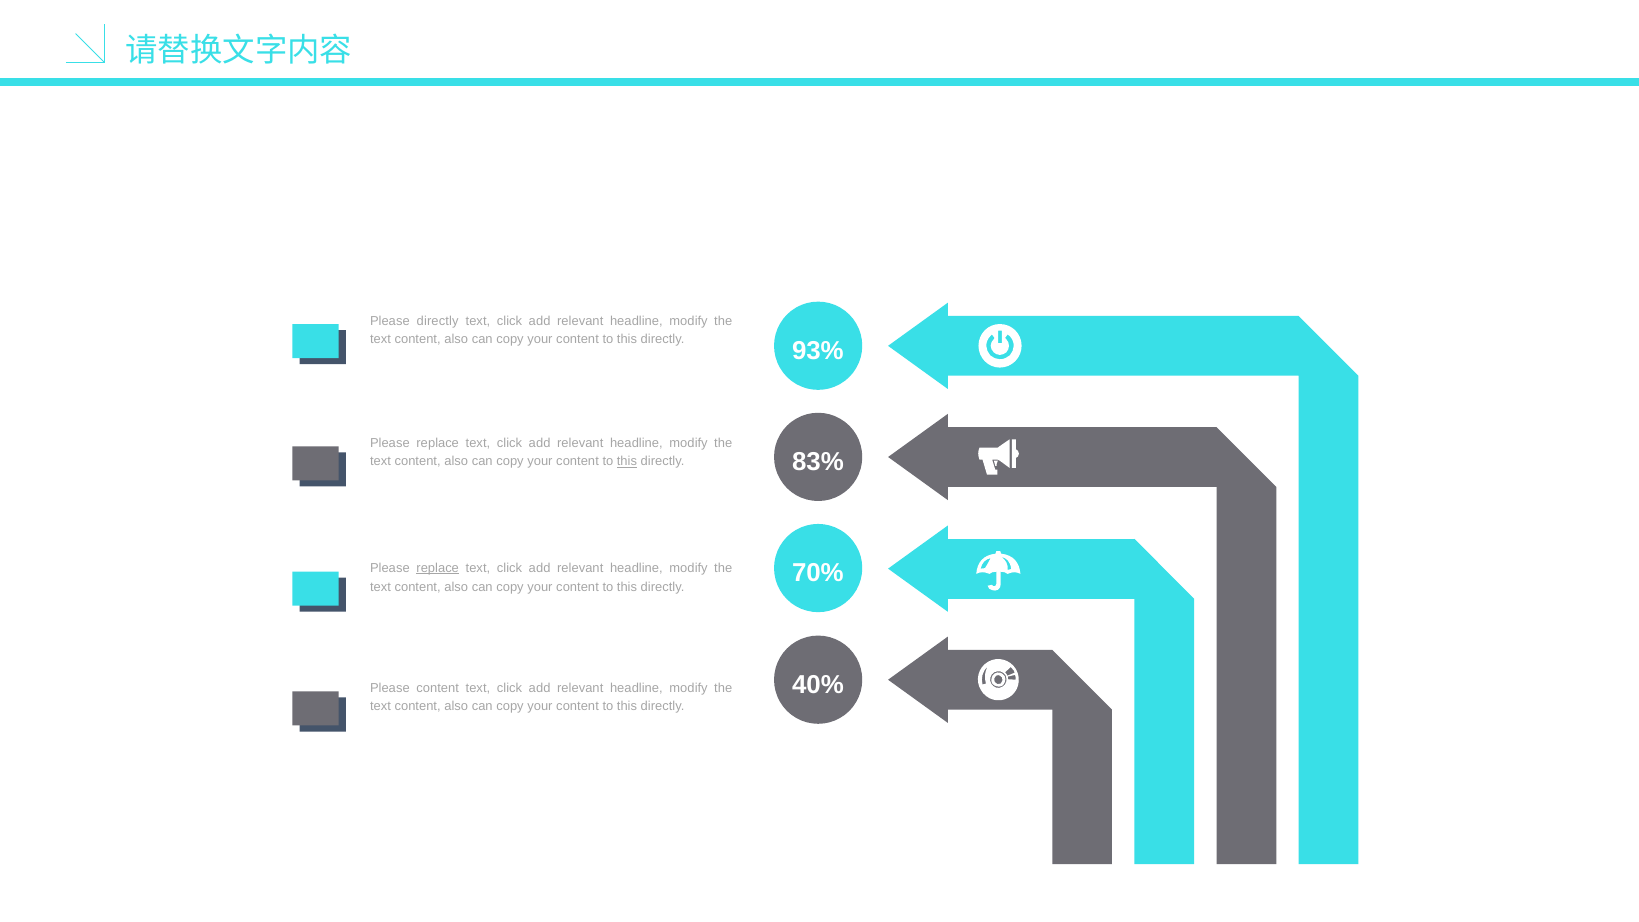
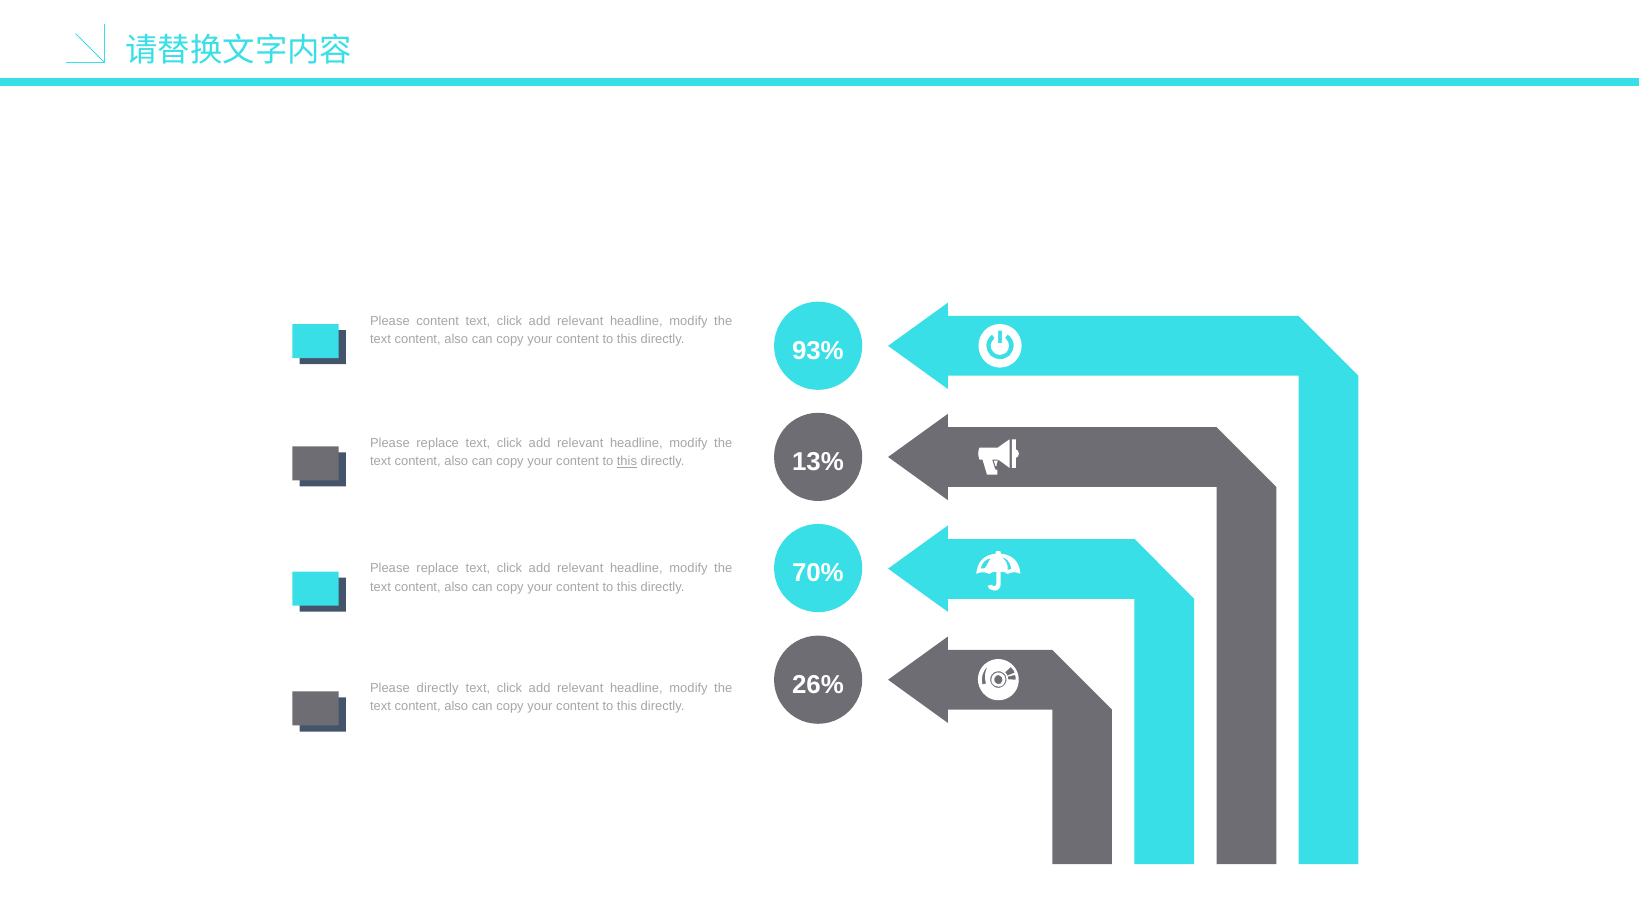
Please directly: directly -> content (438, 321)
83%: 83% -> 13% (818, 462)
replace underline: present -> none (438, 568)
40%: 40% -> 26% (818, 684)
Please content: content -> directly (438, 688)
